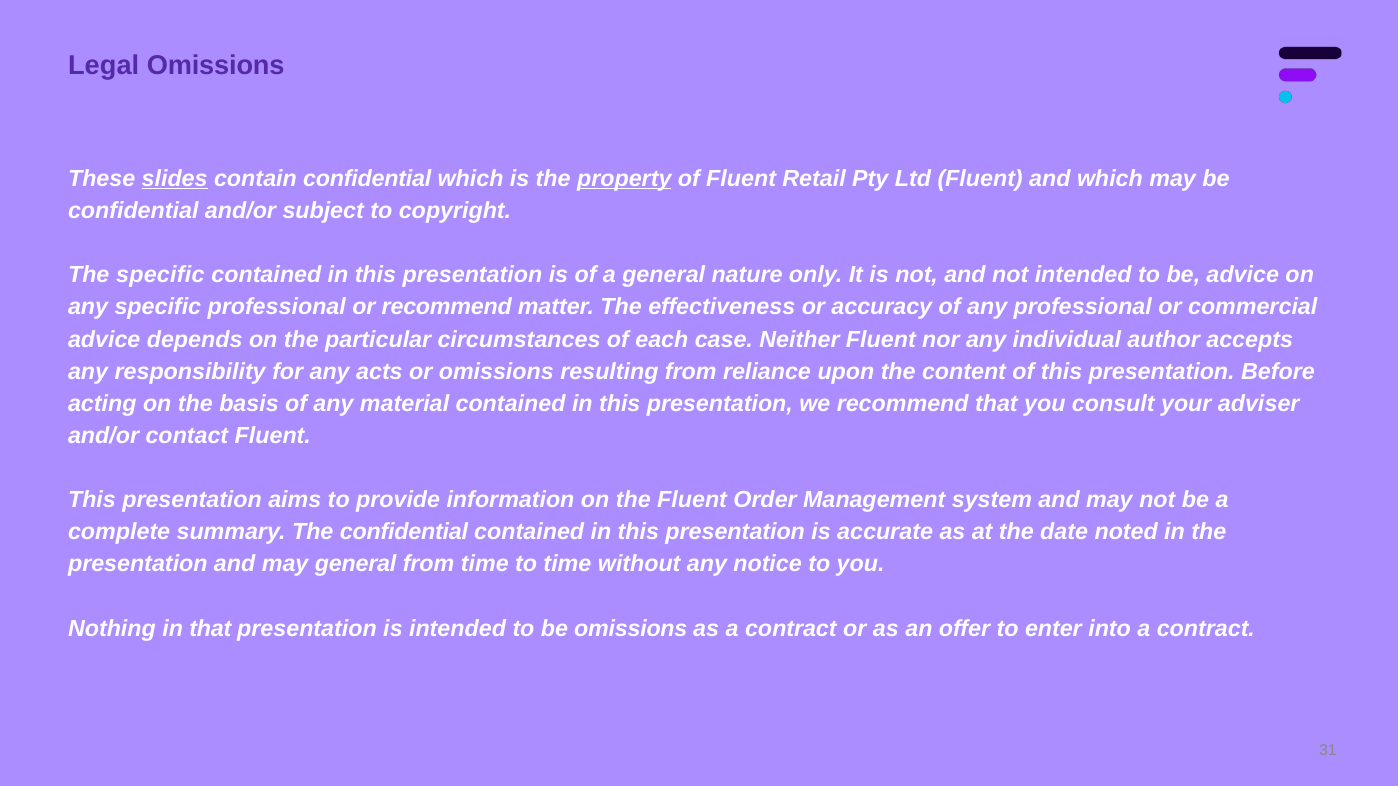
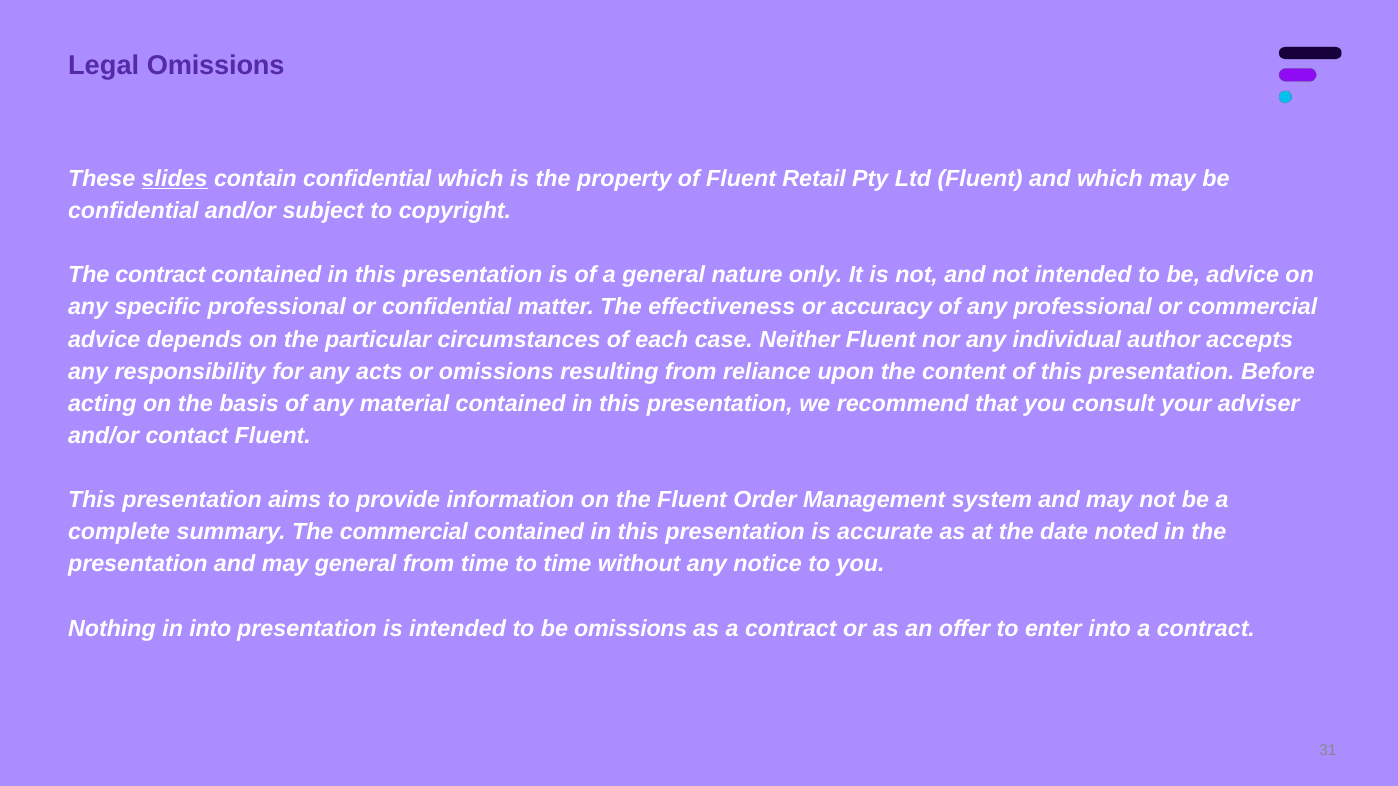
property underline: present -> none (624, 179)
The specific: specific -> contract (161, 275)
or recommend: recommend -> confidential (447, 307)
The confidential: confidential -> commercial (404, 532)
in that: that -> into (210, 629)
